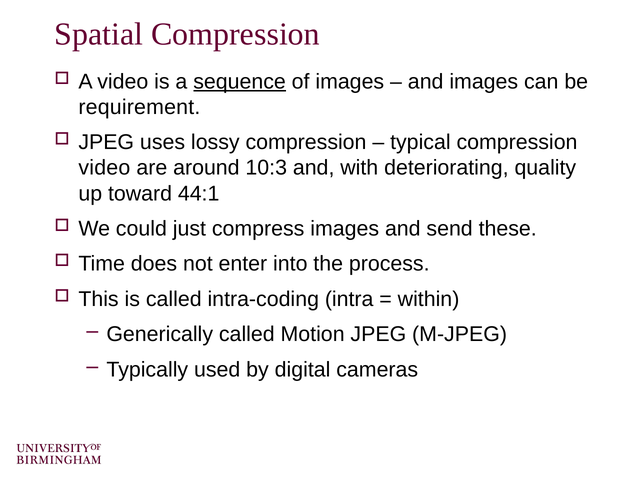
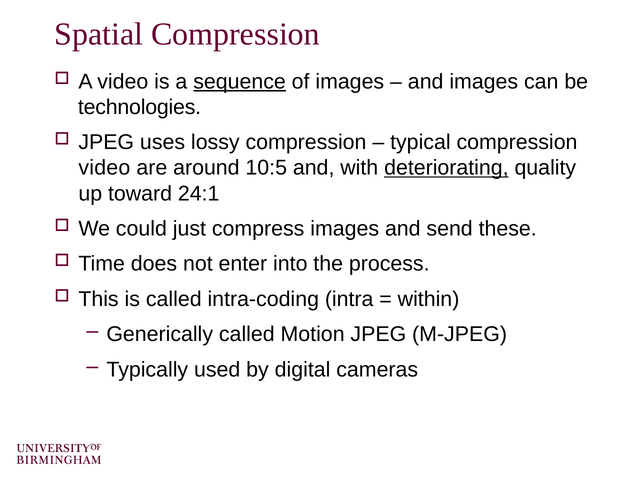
requirement: requirement -> technologies (140, 107)
10:3: 10:3 -> 10:5 (266, 168)
deteriorating underline: none -> present (446, 168)
44:1: 44:1 -> 24:1 (199, 193)
